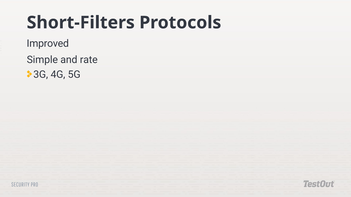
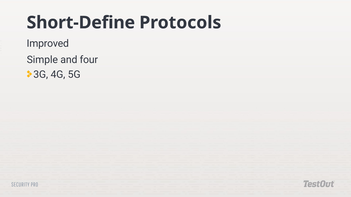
Short-Filters: Short-Filters -> Short-Define (81, 23)
rate: rate -> four (89, 60)
